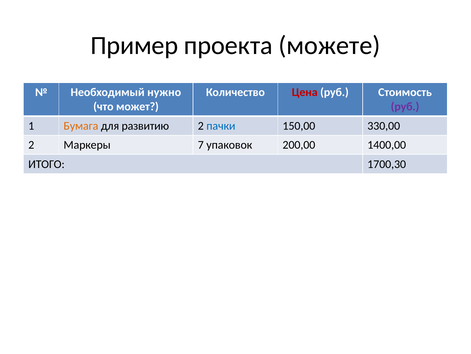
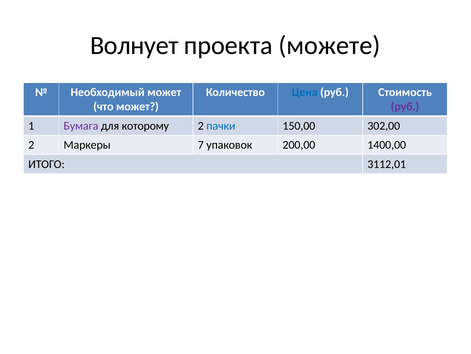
Пример: Пример -> Волнует (134, 45)
Необходимый нужно: нужно -> может (164, 92)
Цена colour: red -> blue (305, 92)
Бумага colour: orange -> purple (81, 126)
развитию: развитию -> которому (145, 126)
330,00: 330,00 -> 302,00 (384, 126)
1700,30: 1700,30 -> 3112,01 (387, 164)
